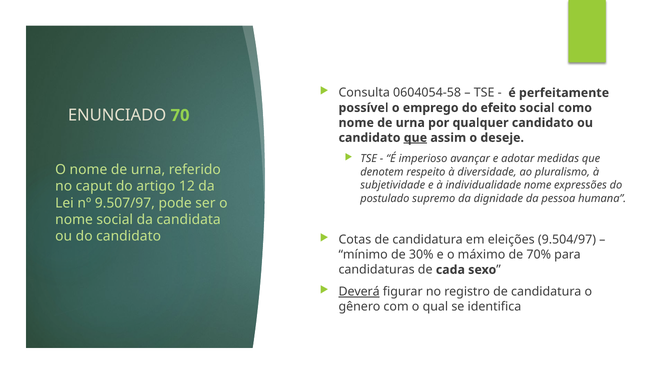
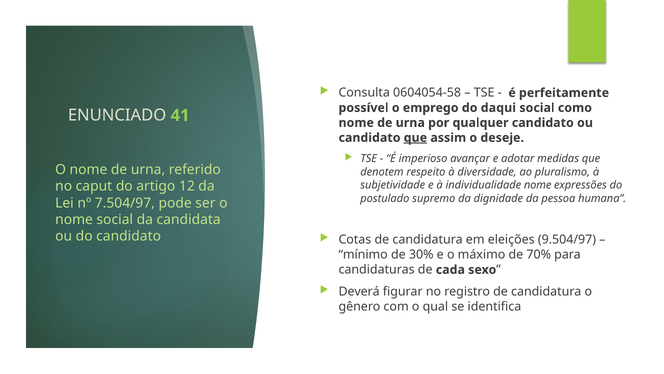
efeito: efeito -> daqui (498, 108)
70: 70 -> 41 (180, 115)
9.507/97: 9.507/97 -> 7.504/97 (125, 203)
Deverá underline: present -> none (359, 291)
